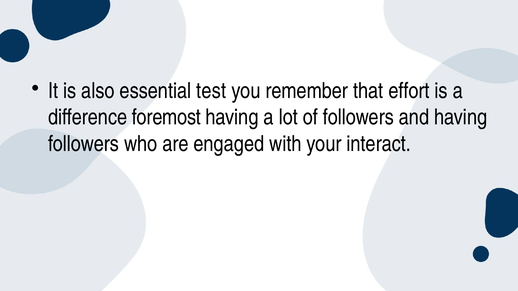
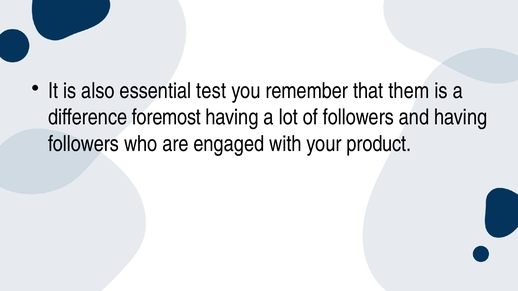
effort: effort -> them (409, 91)
interact: interact -> product (379, 144)
